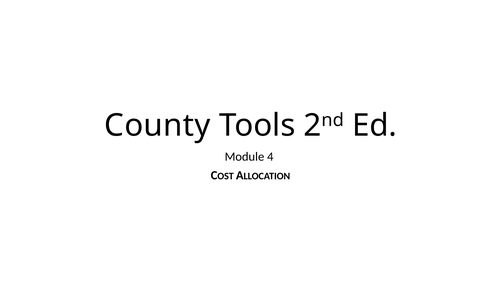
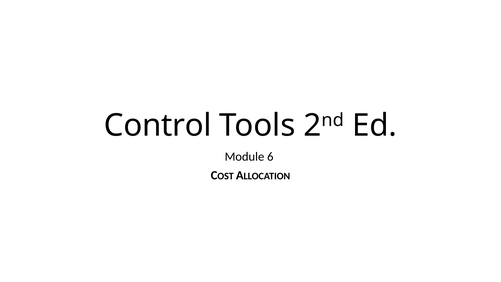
County: County -> Control (158, 125)
4: 4 -> 6 (270, 157)
